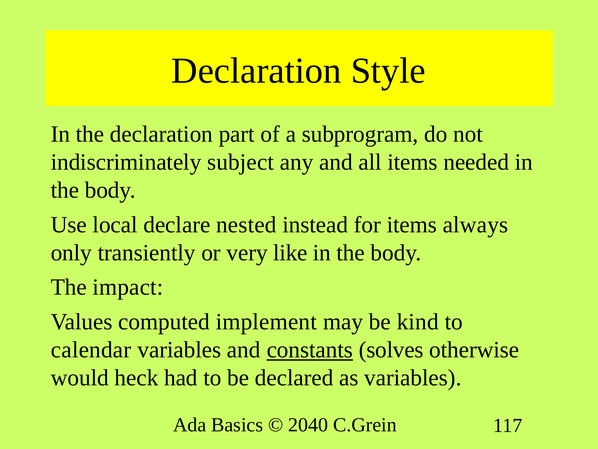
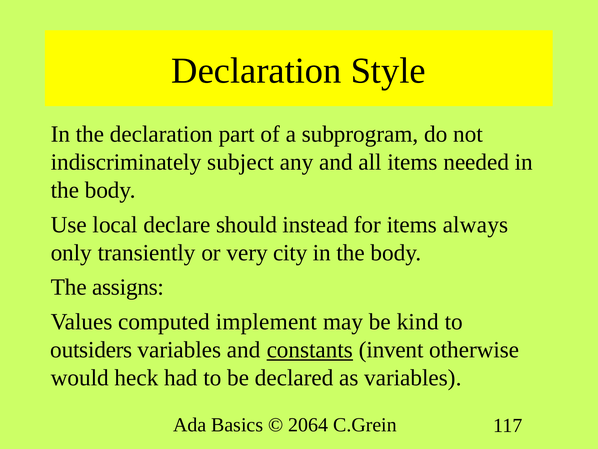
nested: nested -> should (247, 224)
like: like -> city (290, 252)
impact: impact -> assigns (128, 287)
calendar: calendar -> outsiders (91, 349)
solves: solves -> invent (391, 349)
2040: 2040 -> 2064 (308, 424)
